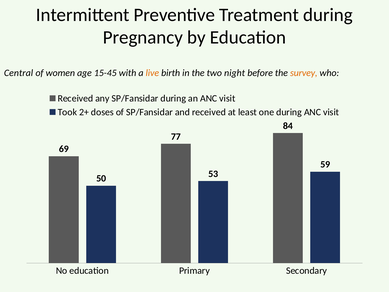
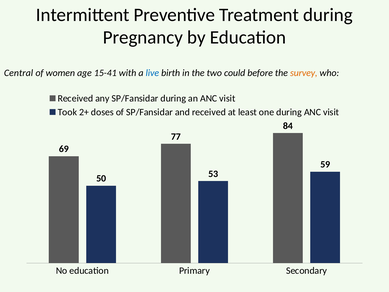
15-45: 15-45 -> 15-41 (105, 73)
live colour: orange -> blue (152, 73)
night: night -> could (235, 73)
